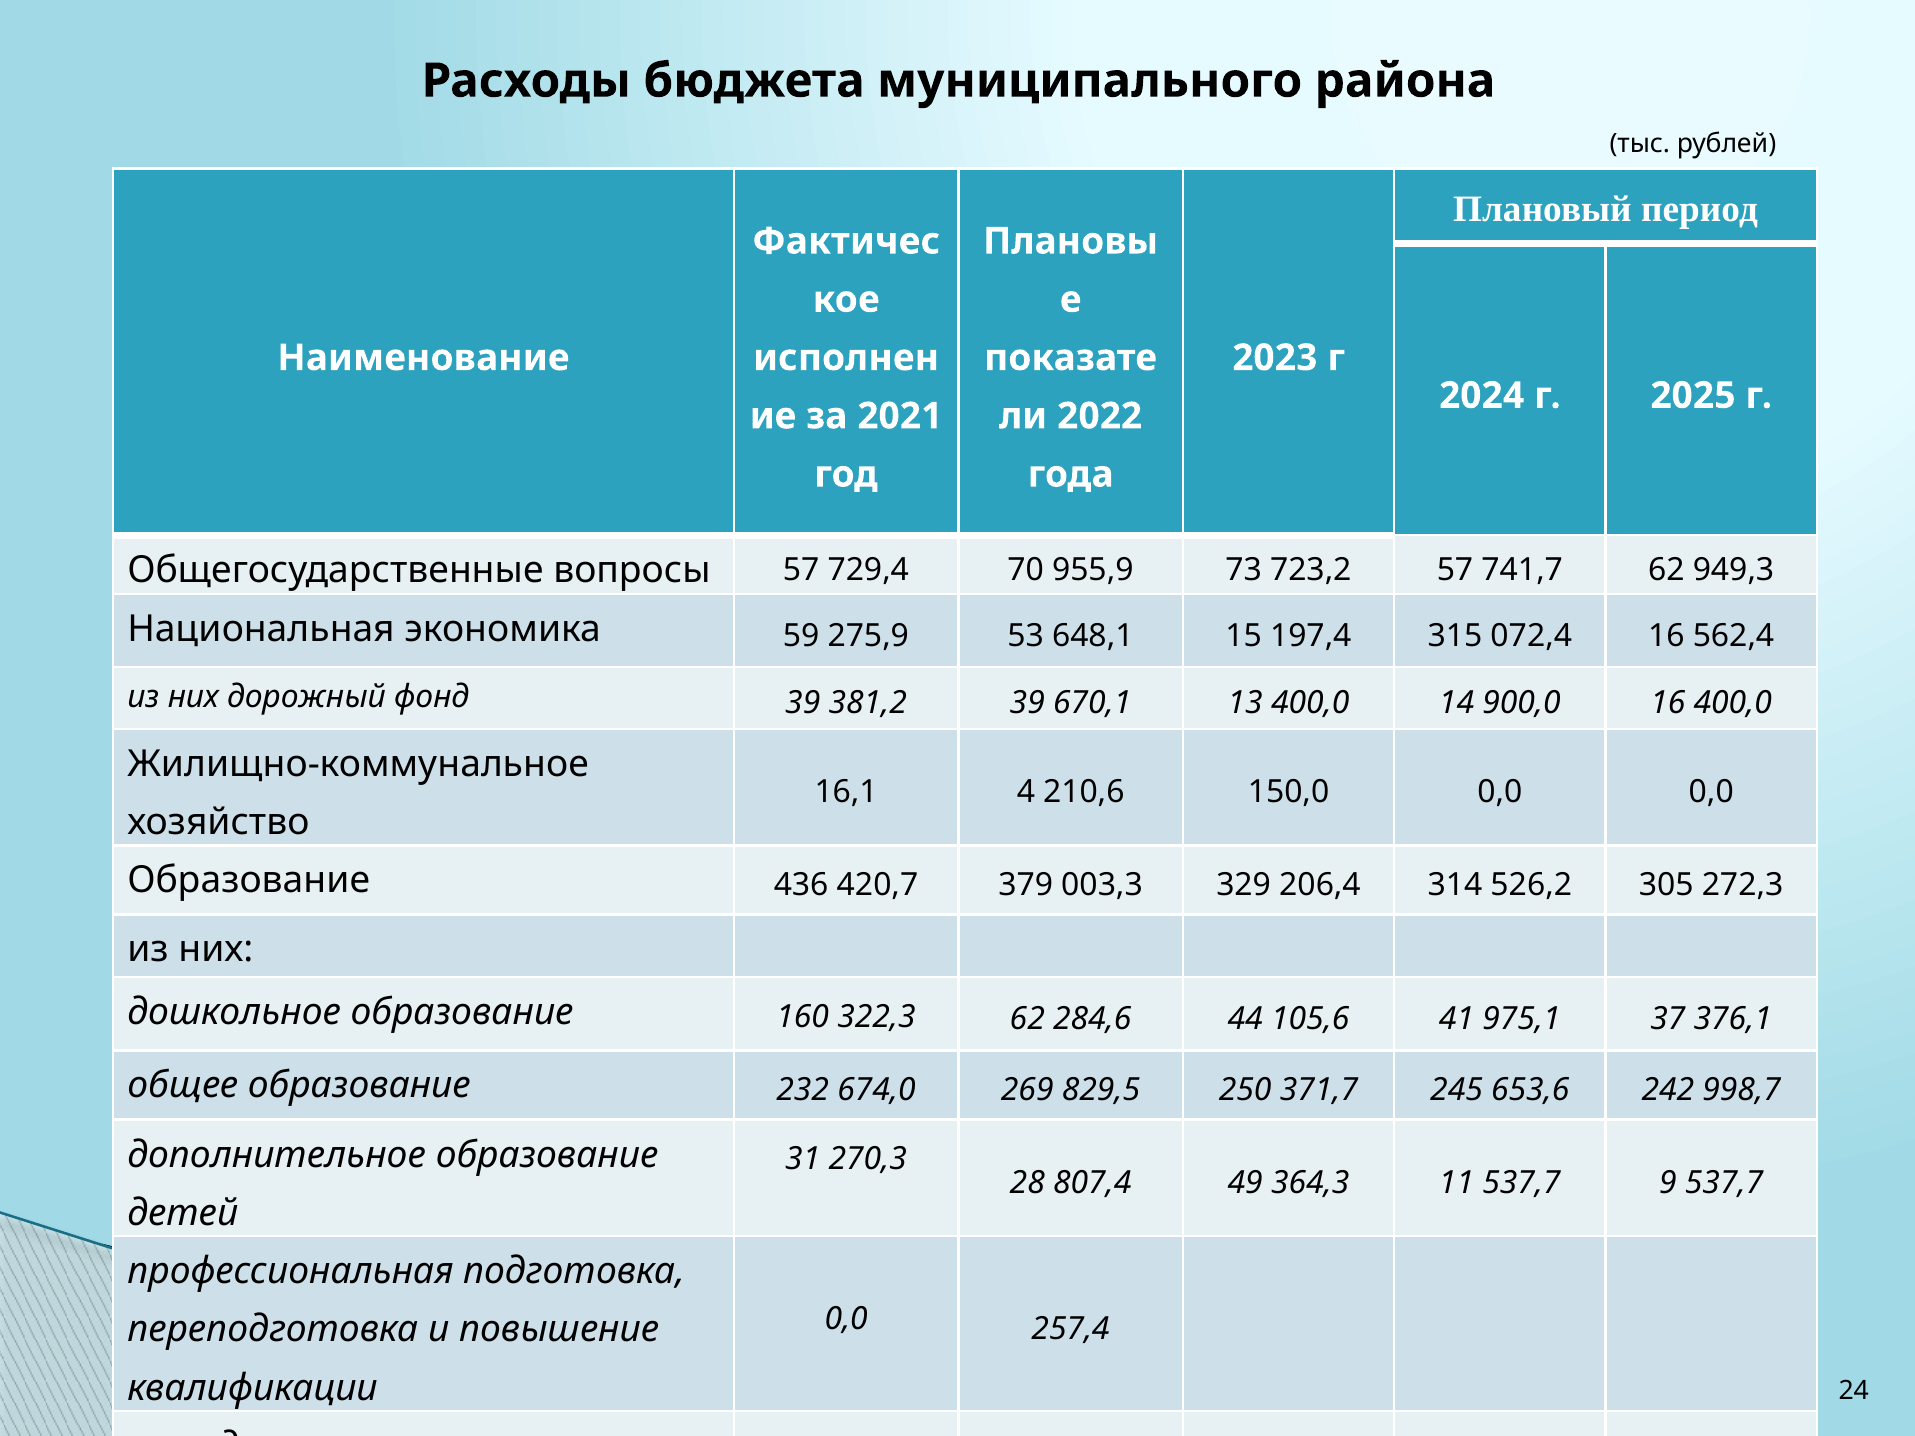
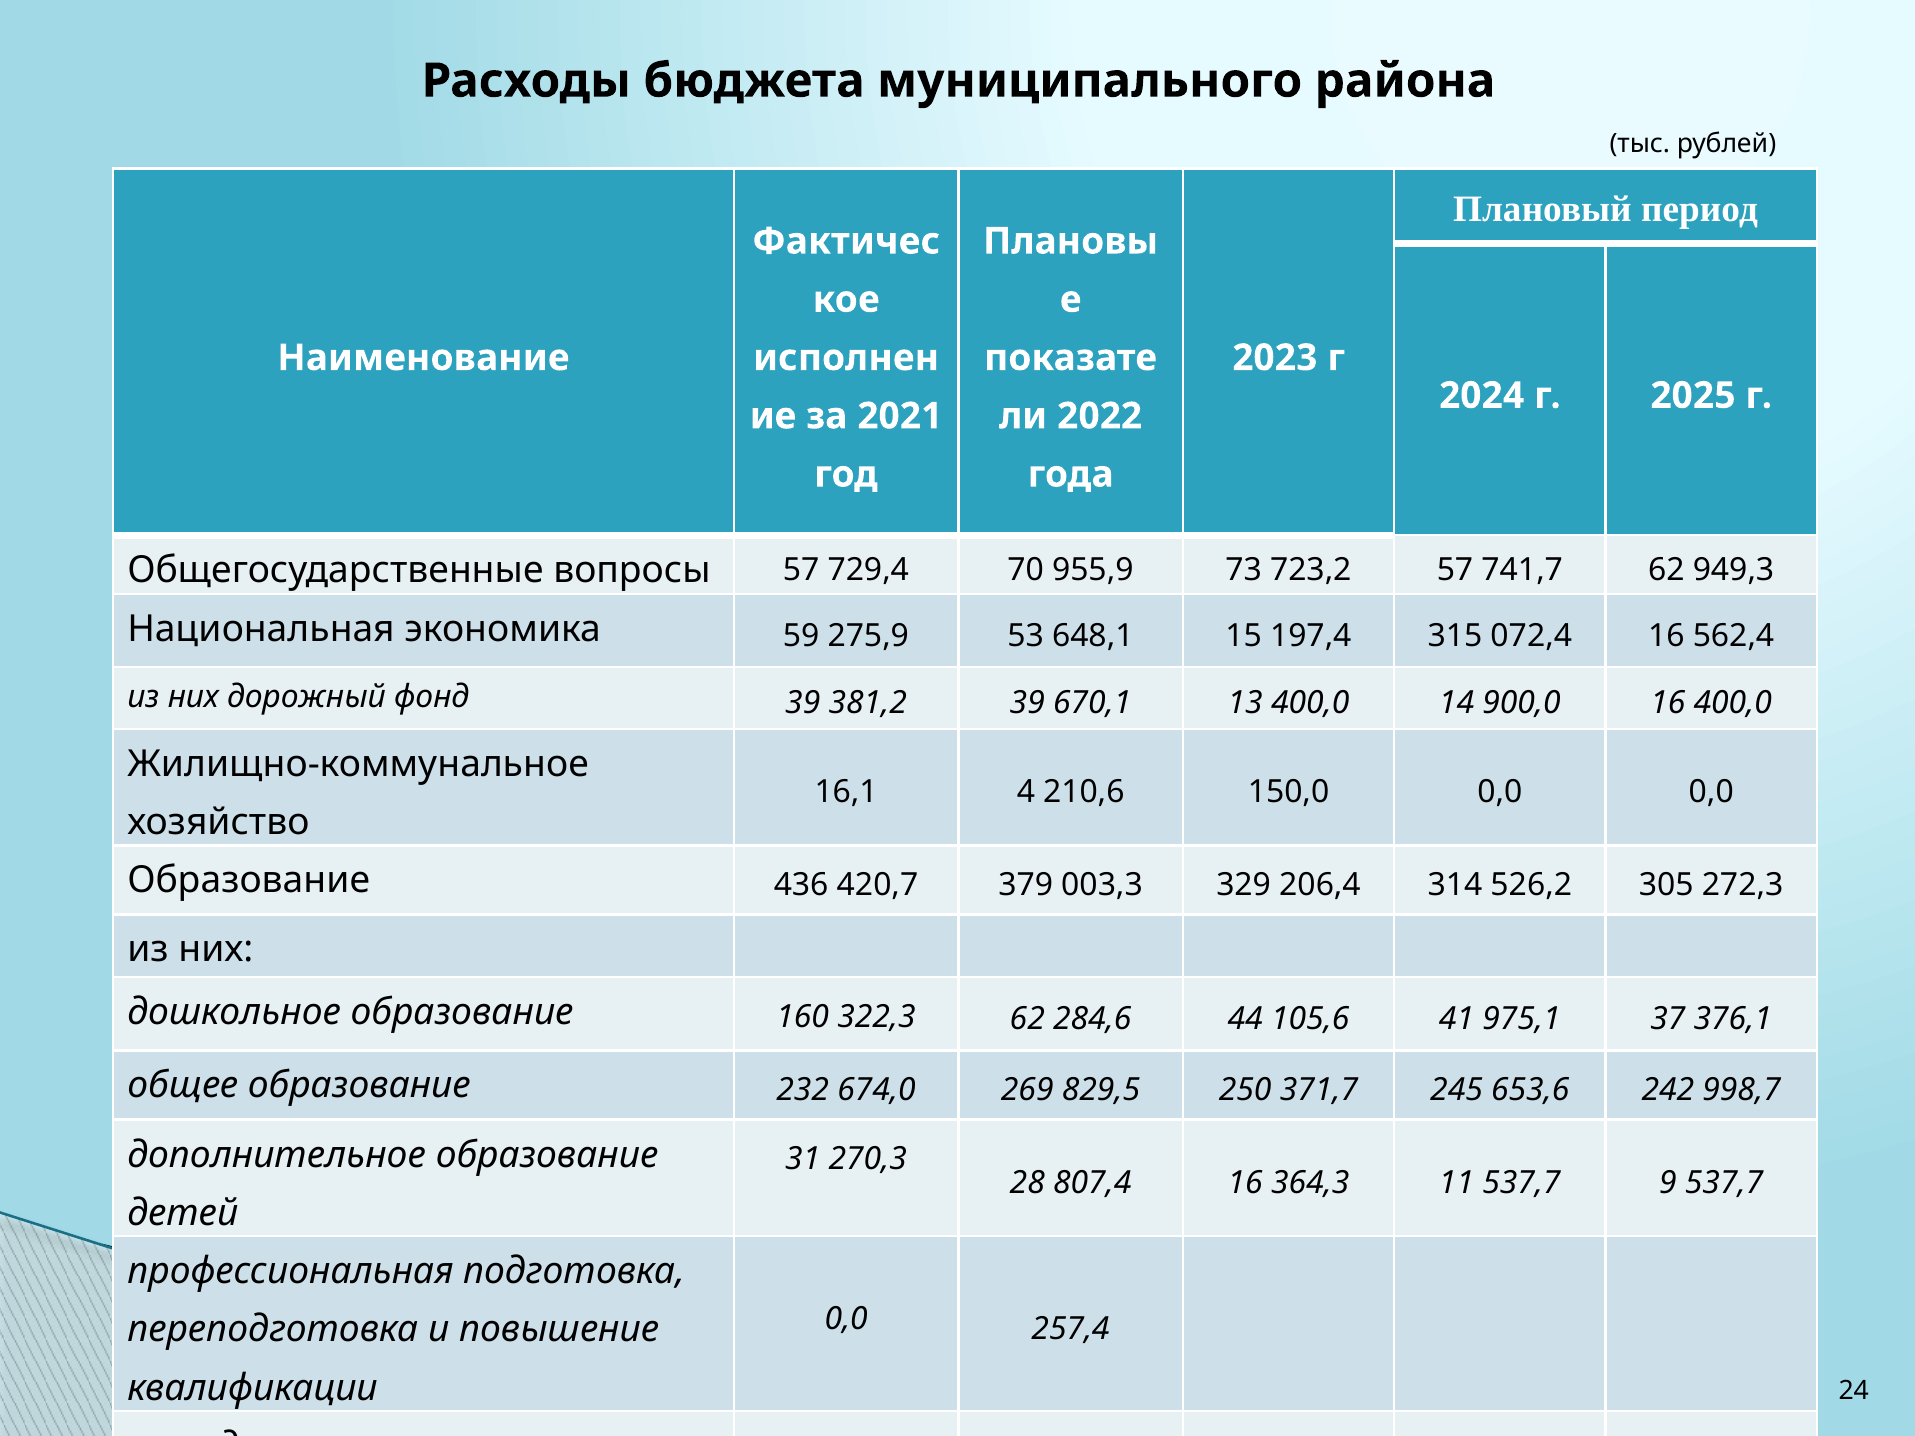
807,4 49: 49 -> 16 (1245, 1183)
